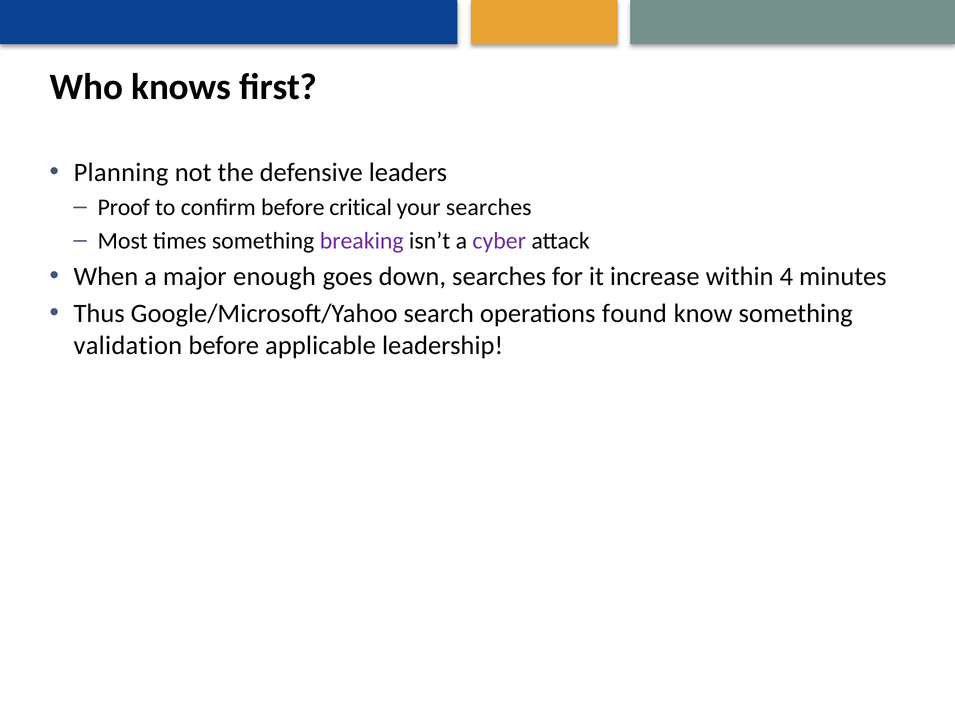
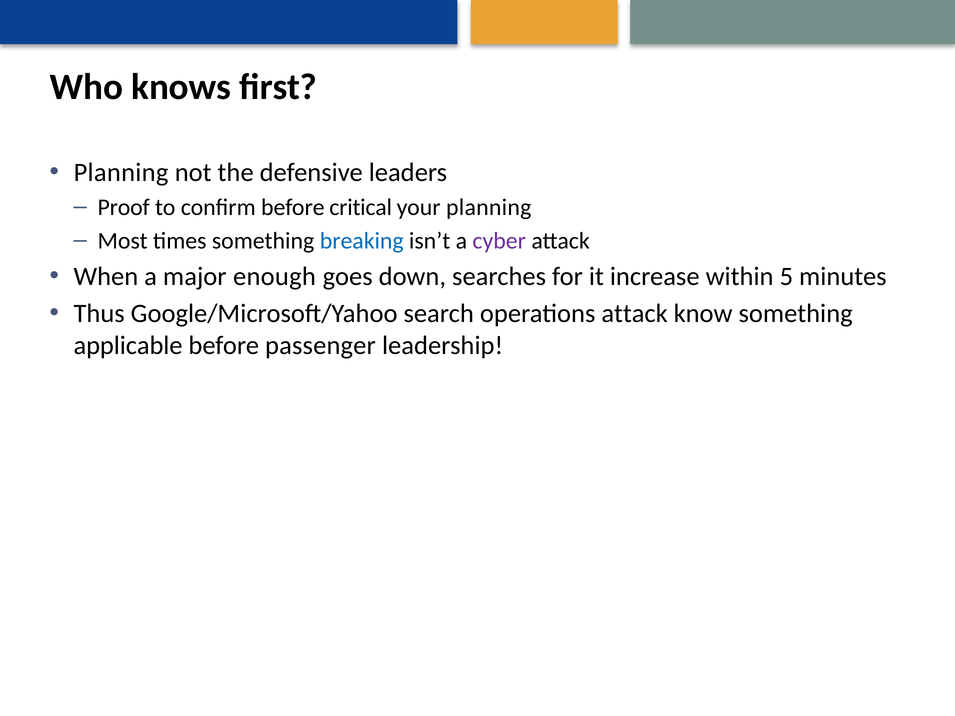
your searches: searches -> planning (489, 207)
breaking colour: purple -> blue (362, 241)
4: 4 -> 5 (786, 277)
operations found: found -> attack (635, 314)
validation: validation -> applicable (128, 346)
applicable: applicable -> passenger (320, 346)
